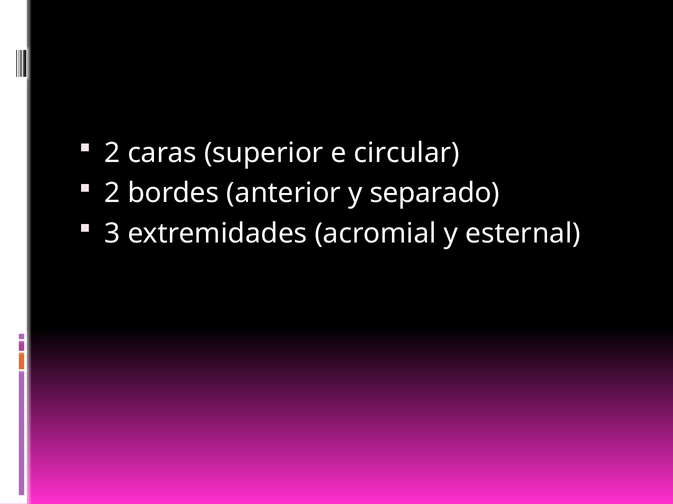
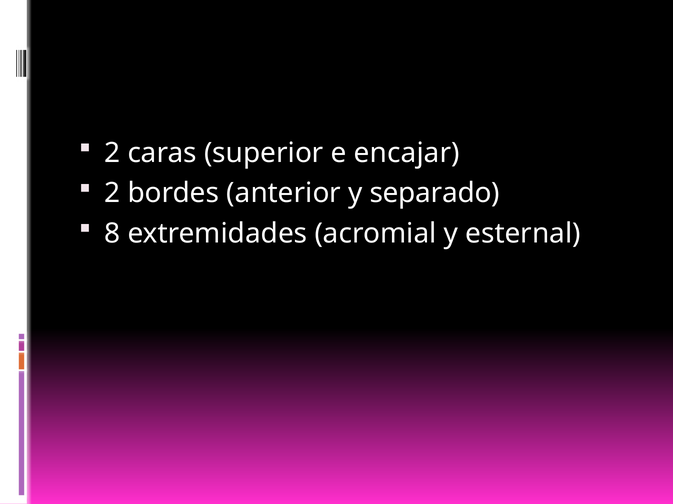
circular: circular -> encajar (407, 153)
3: 3 -> 8 (112, 234)
